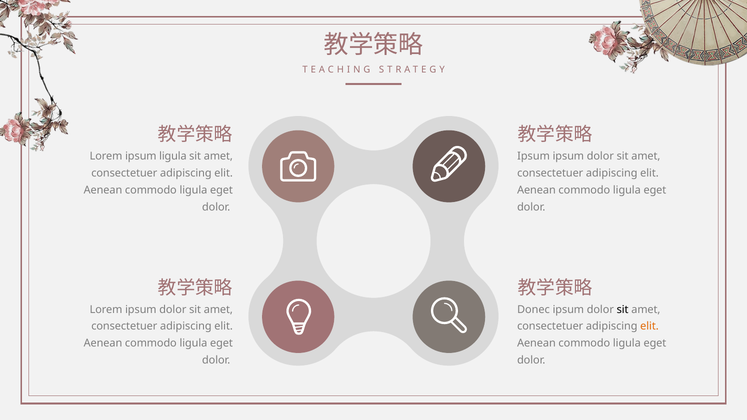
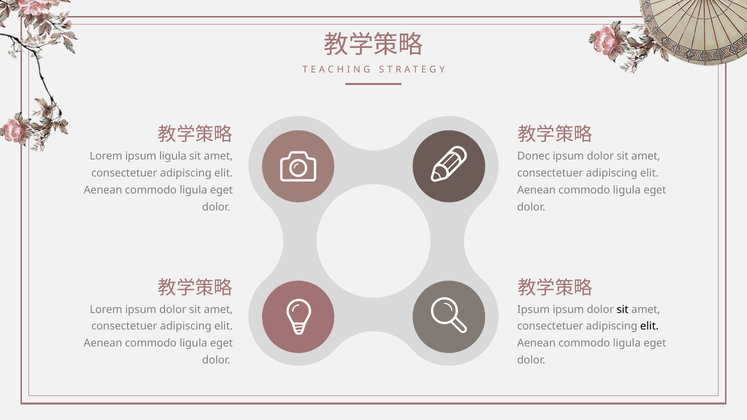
Ipsum: Ipsum -> Donec (534, 156)
Donec: Donec -> Ipsum (533, 310)
elit colour: orange -> black (649, 327)
